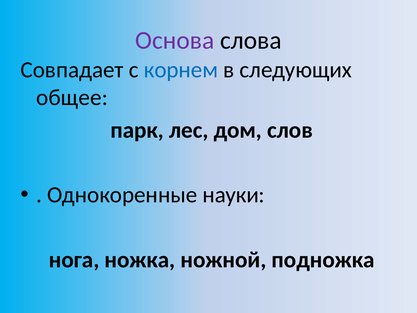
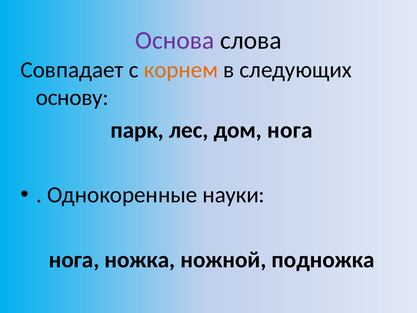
корнем colour: blue -> orange (181, 70)
общее: общее -> основу (72, 98)
дом слов: слов -> нога (290, 130)
